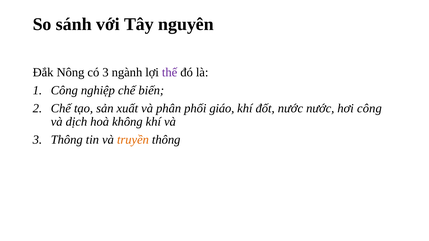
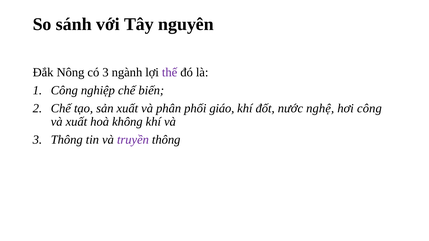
nước nước: nước -> nghệ (320, 108)
và dịch: dịch -> xuất (76, 122)
truyền colour: orange -> purple (133, 140)
